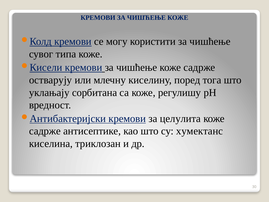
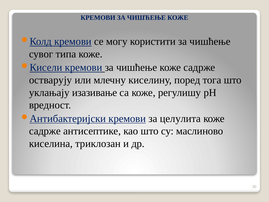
сорбитана: сорбитана -> изазивање (95, 92)
хумектанс: хумектанс -> маслиново (200, 131)
